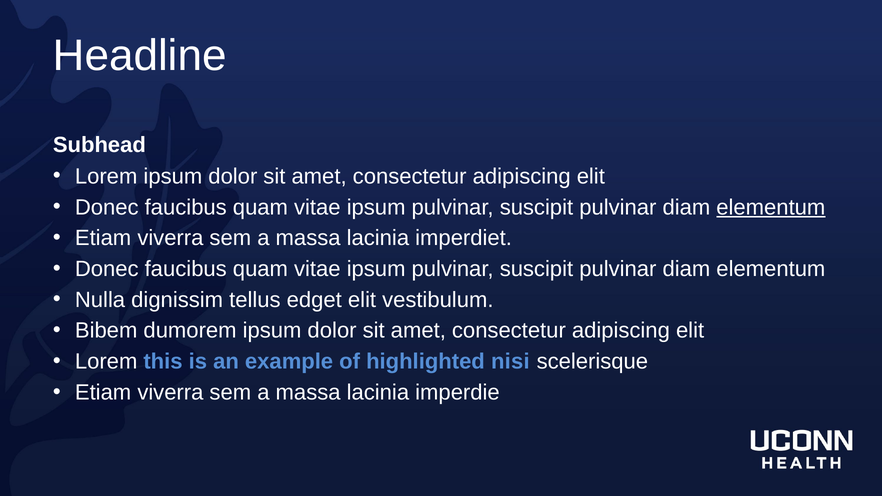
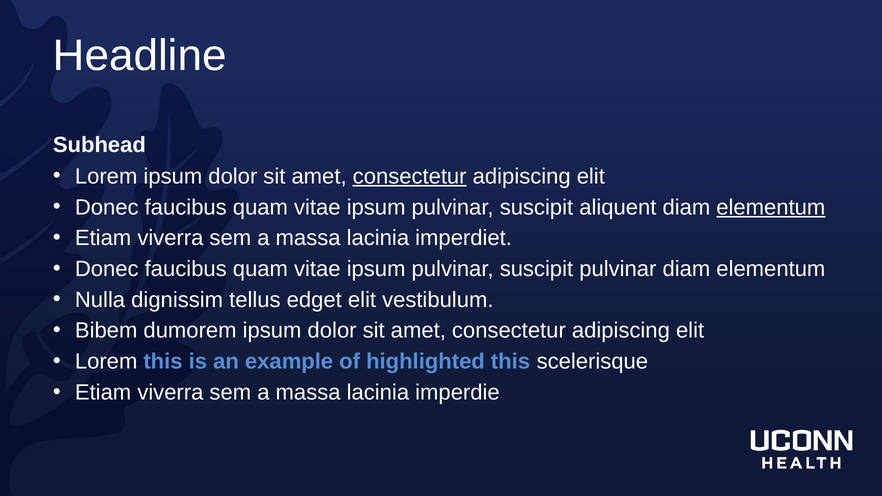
consectetur underline: none -> present (410, 176)
pulvinar: pulvinar -> aliquent (618, 207)
highlighted nisi: nisi -> this (510, 362)
